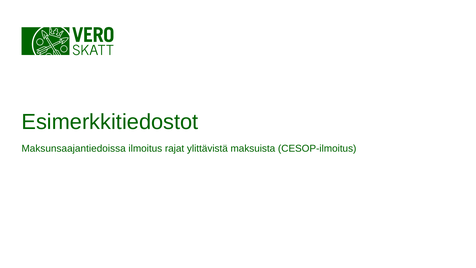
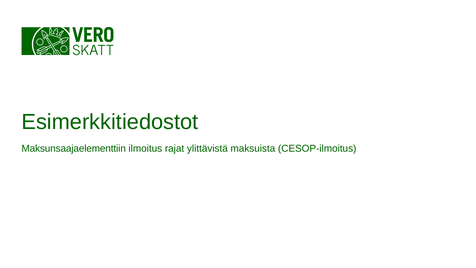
Maksunsaajantiedoissa: Maksunsaajantiedoissa -> Maksunsaajaelementtiin (74, 148)
